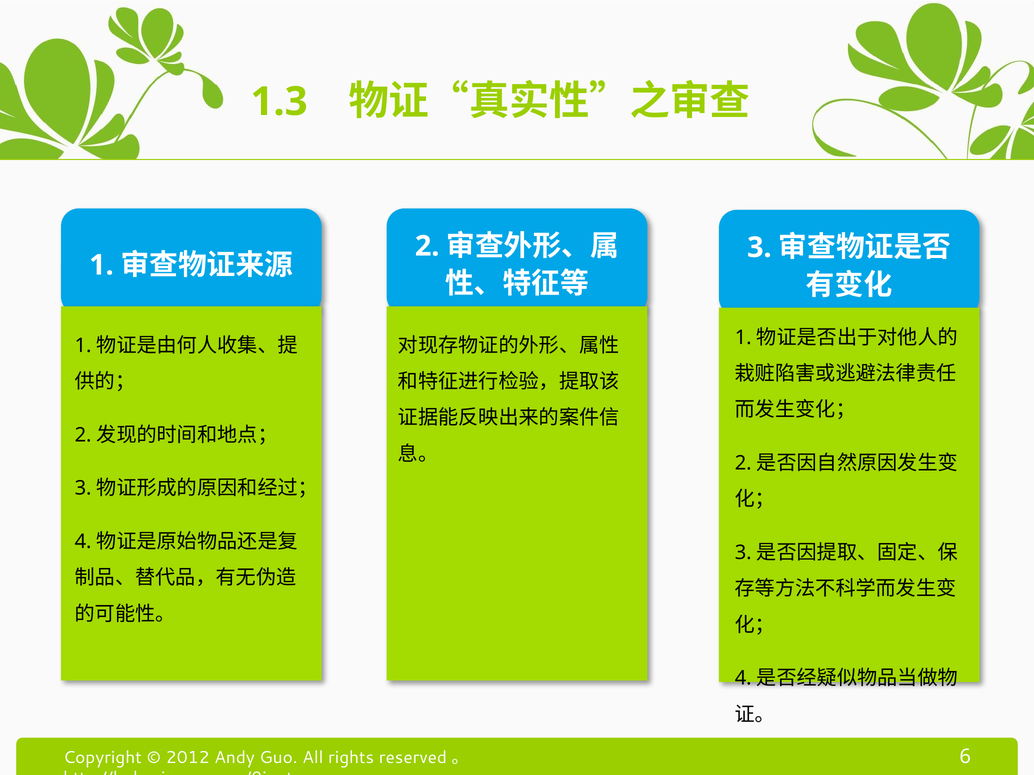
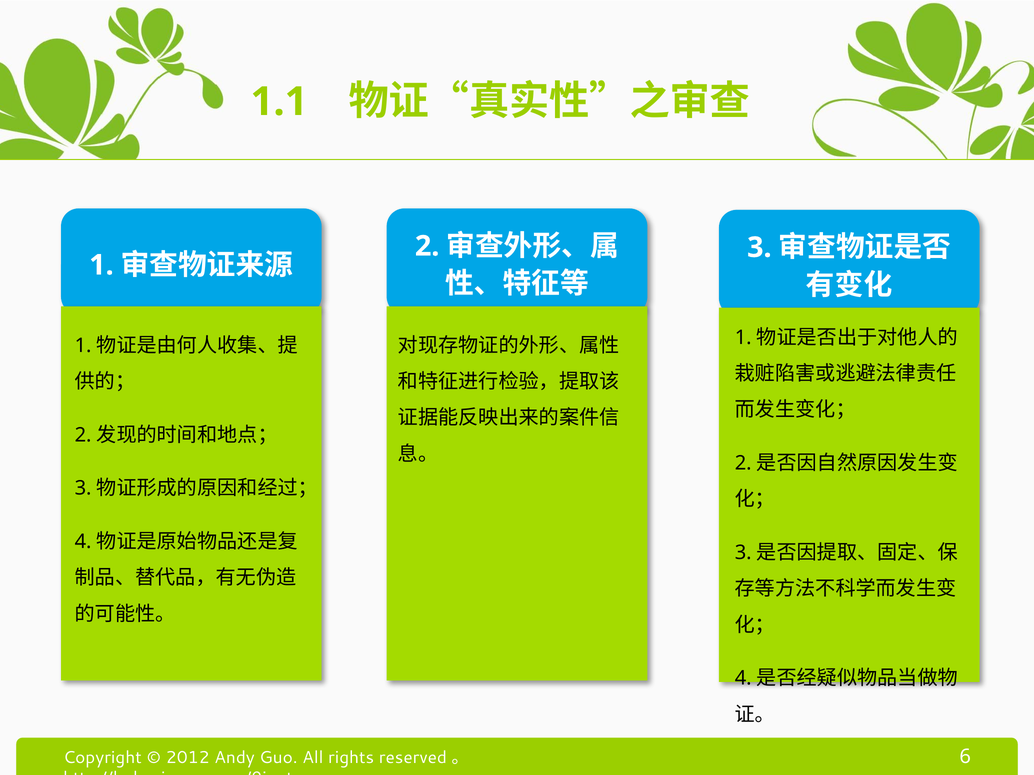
1.3: 1.3 -> 1.1 (279, 102)
